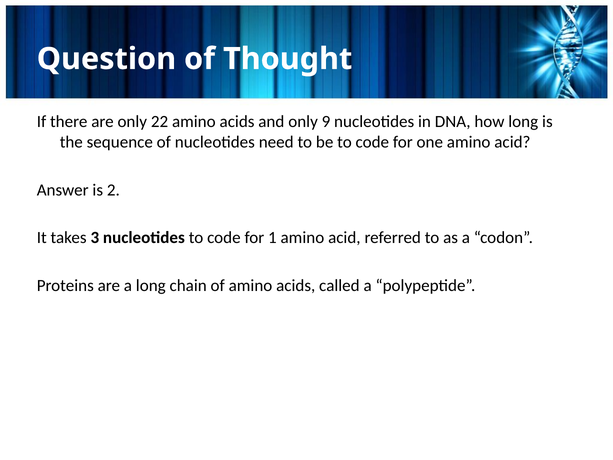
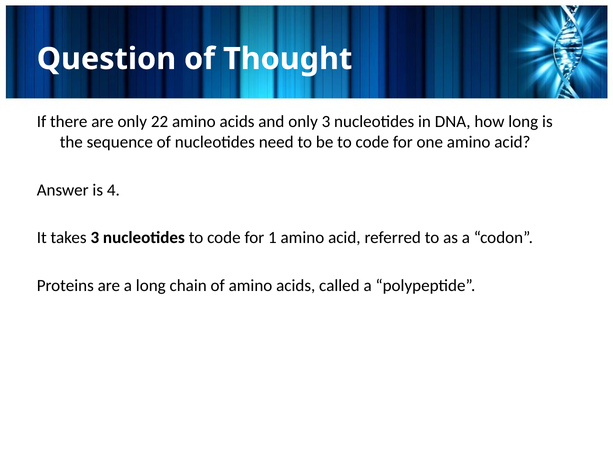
only 9: 9 -> 3 (326, 122)
2: 2 -> 4 (113, 190)
